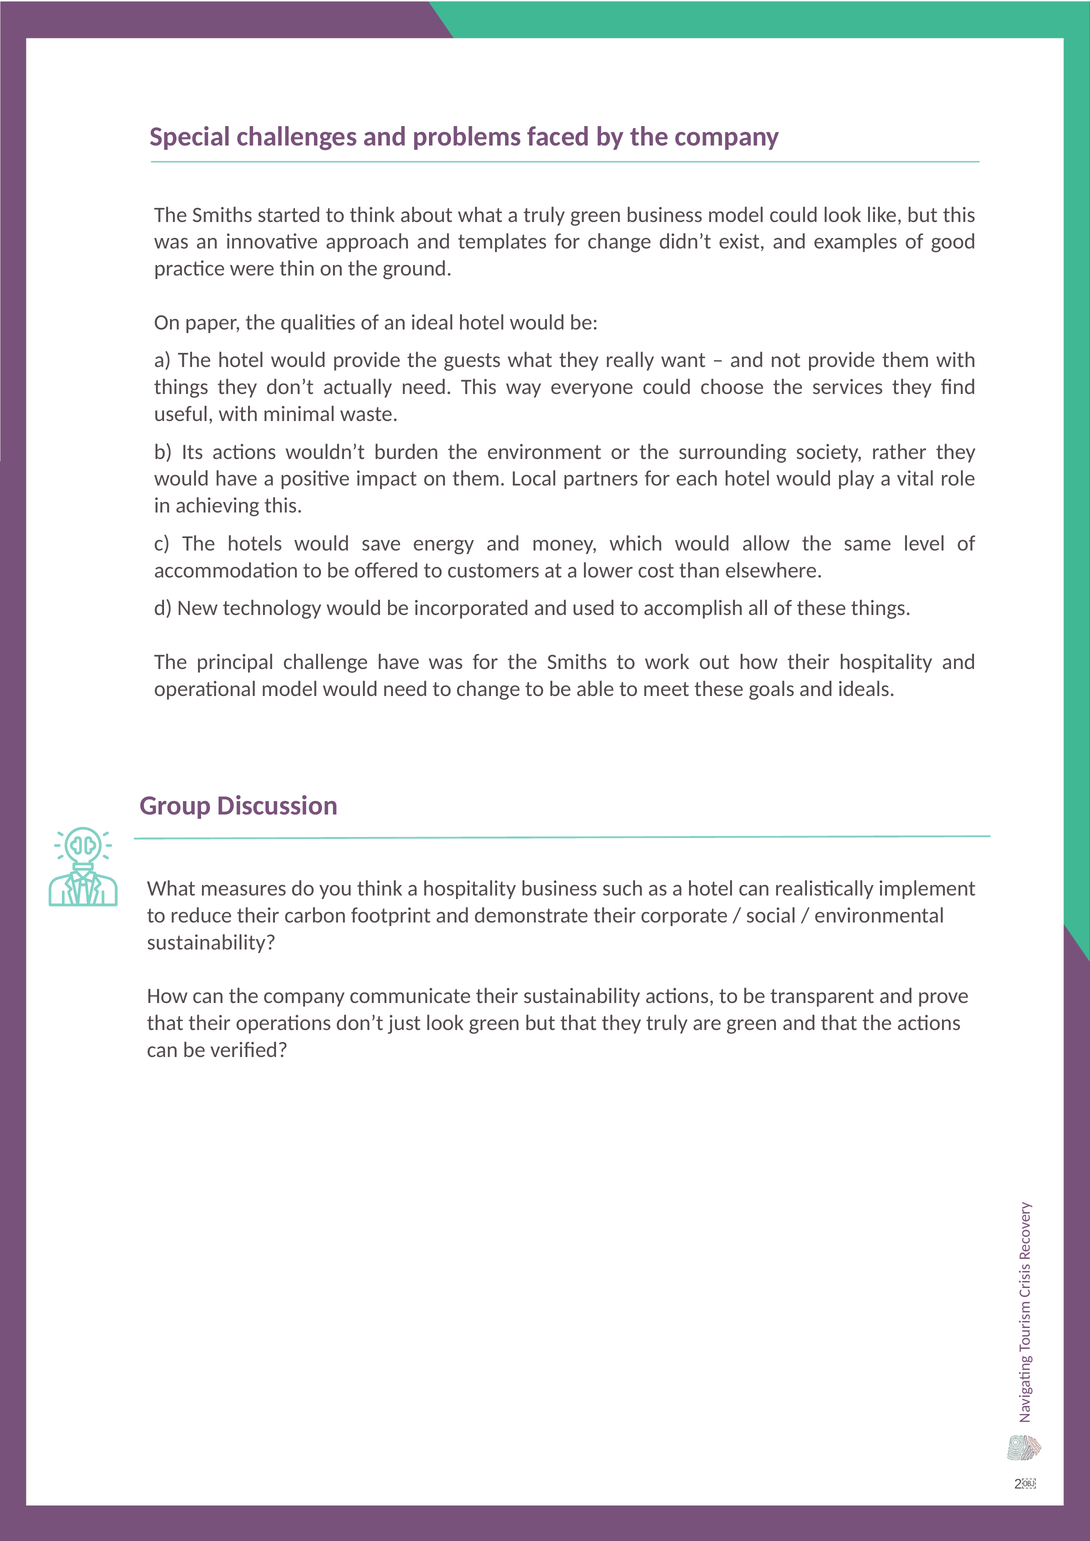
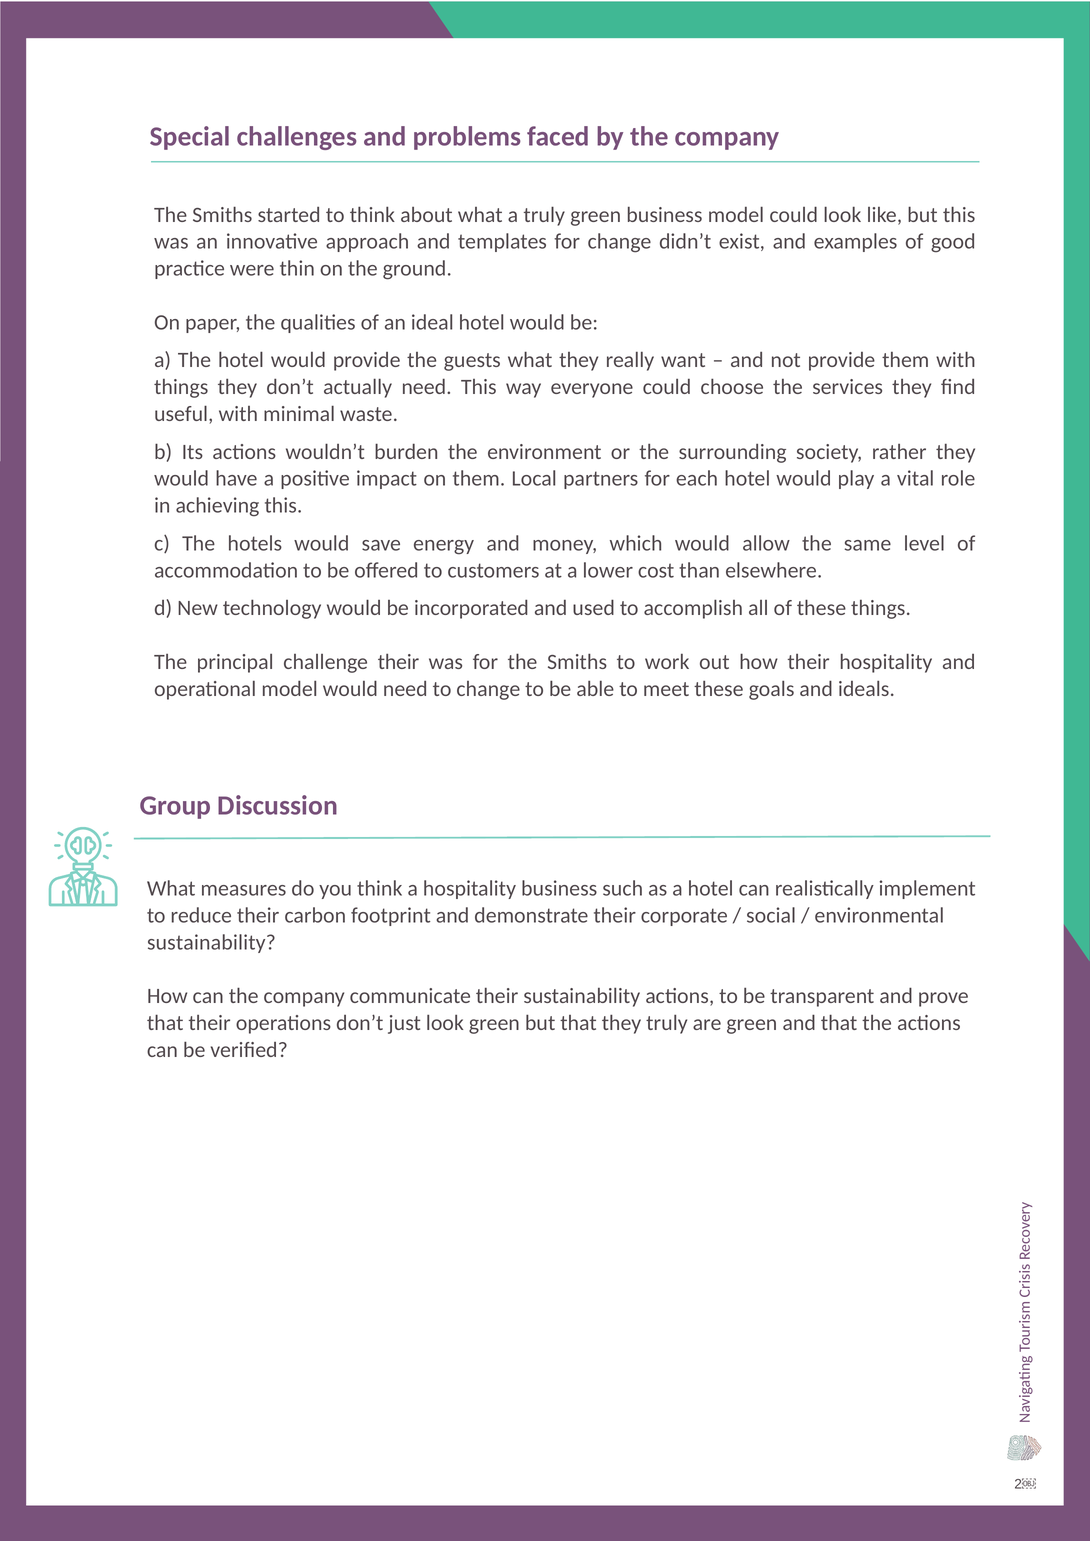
challenge have: have -> their (398, 662)
